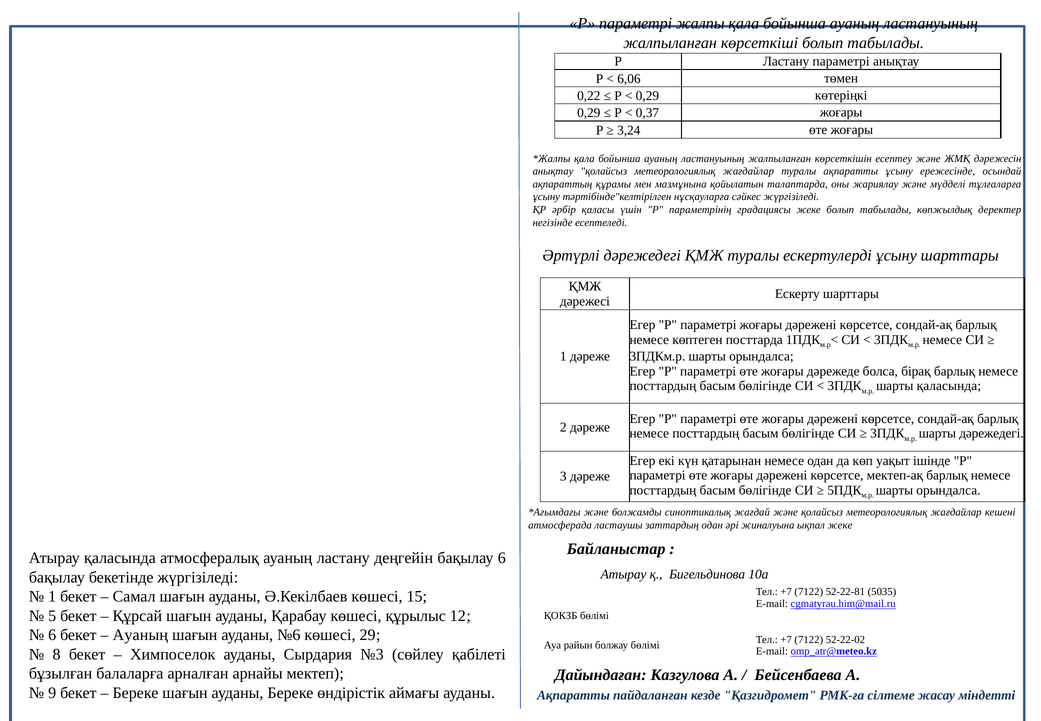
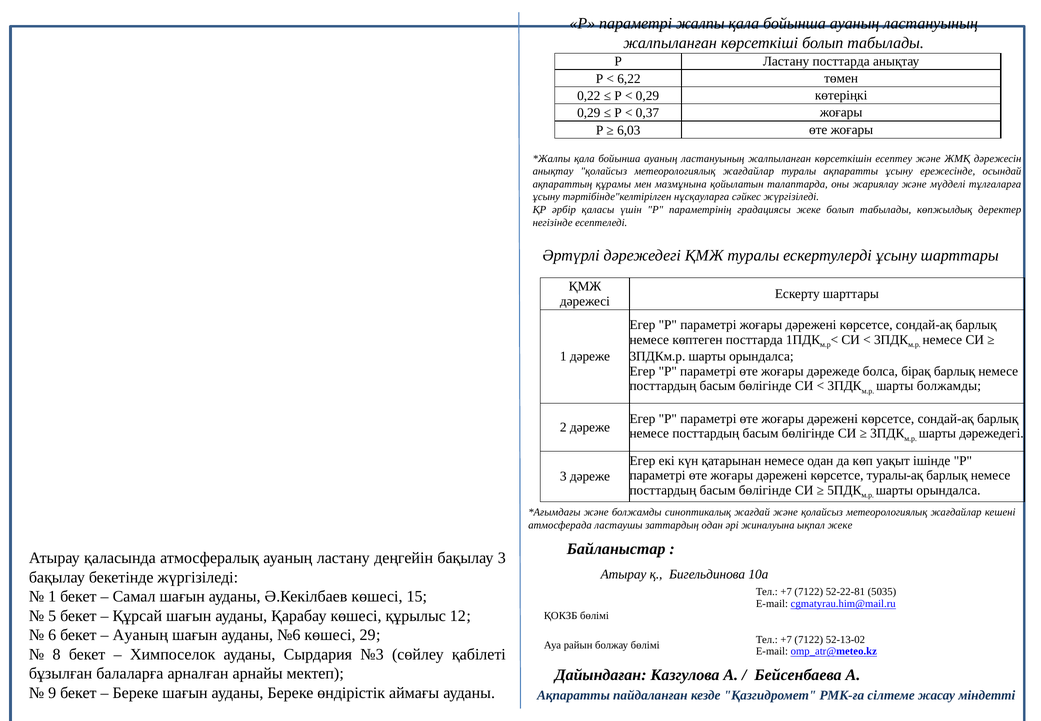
Ластану параметрі: параметрі -> посттарда (841, 61)
6,06: 6,06 -> 6,22 (629, 79)
3,24: 3,24 -> 6,03 (629, 130)
шарты қаласында: қаласында -> болжамды (949, 386)
мектеп-ақ: мектеп-ақ -> туралы-ақ (895, 475)
бақылау 6: 6 -> 3 (502, 558)
52-22-02: 52-22-02 -> 52-13-02 (845, 639)
